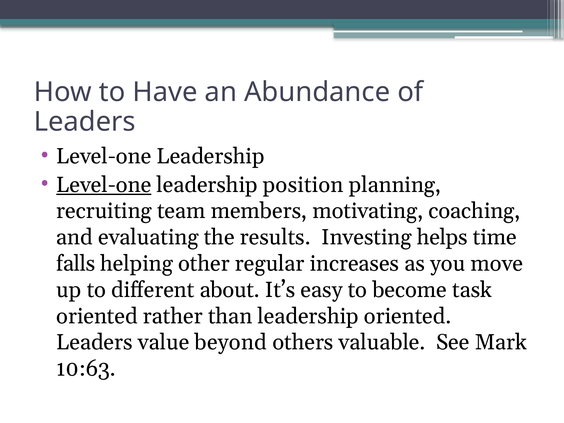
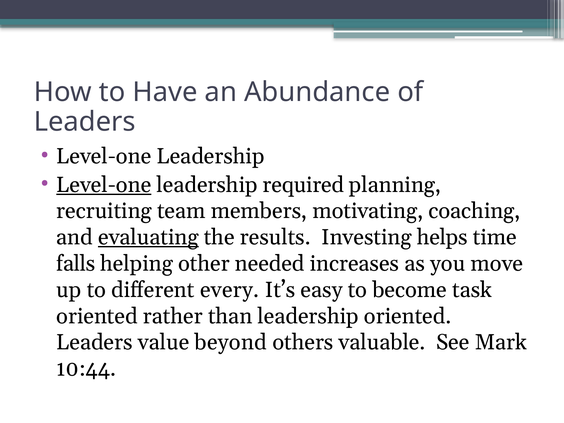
position: position -> required (303, 185)
evaluating underline: none -> present (148, 237)
regular: regular -> needed (270, 264)
about: about -> every (230, 290)
10:63: 10:63 -> 10:44 (86, 369)
